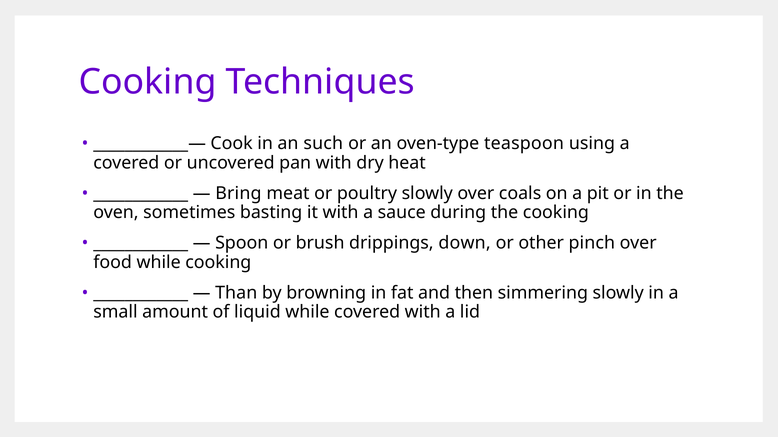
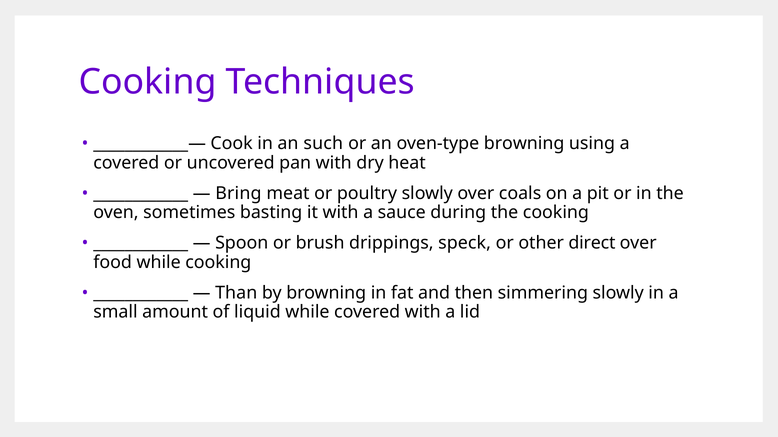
oven-type teaspoon: teaspoon -> browning (524, 144)
down: down -> speck (465, 243)
pinch: pinch -> direct (592, 243)
